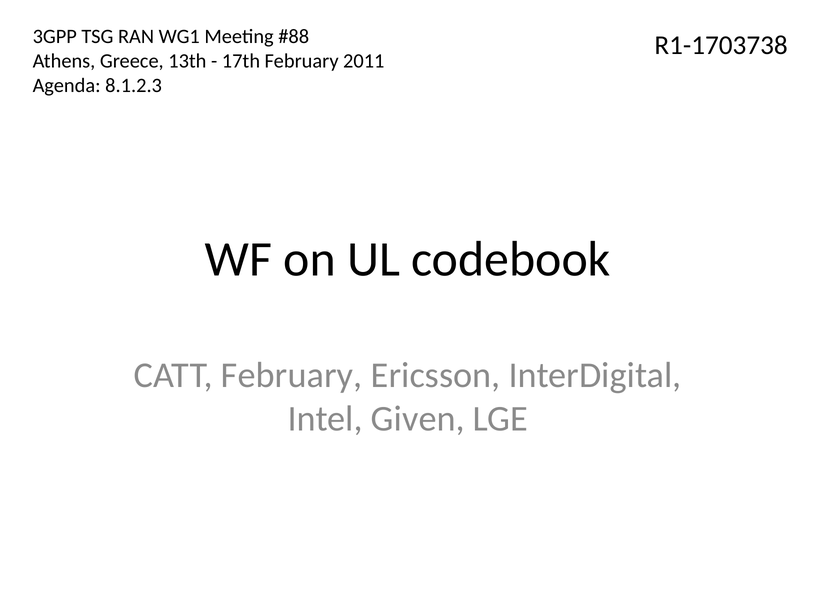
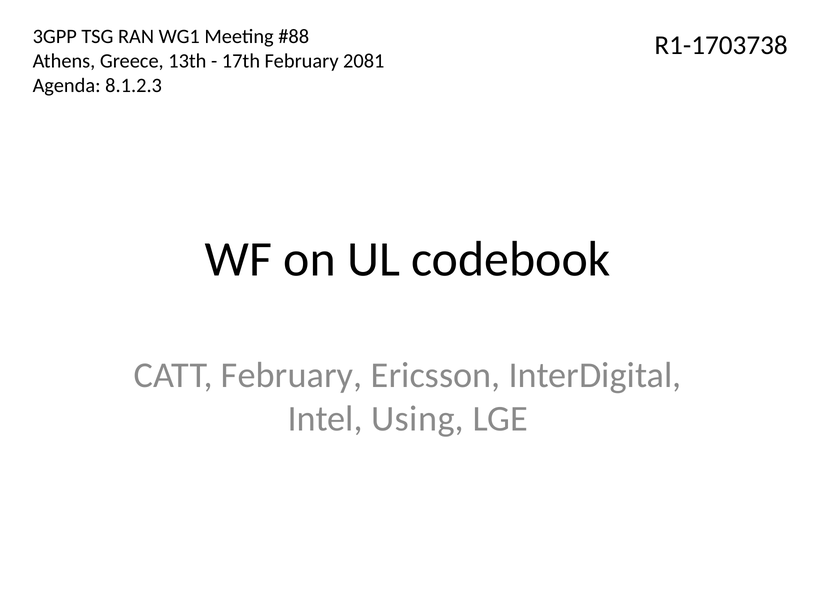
2011: 2011 -> 2081 (364, 61)
Given: Given -> Using (418, 419)
